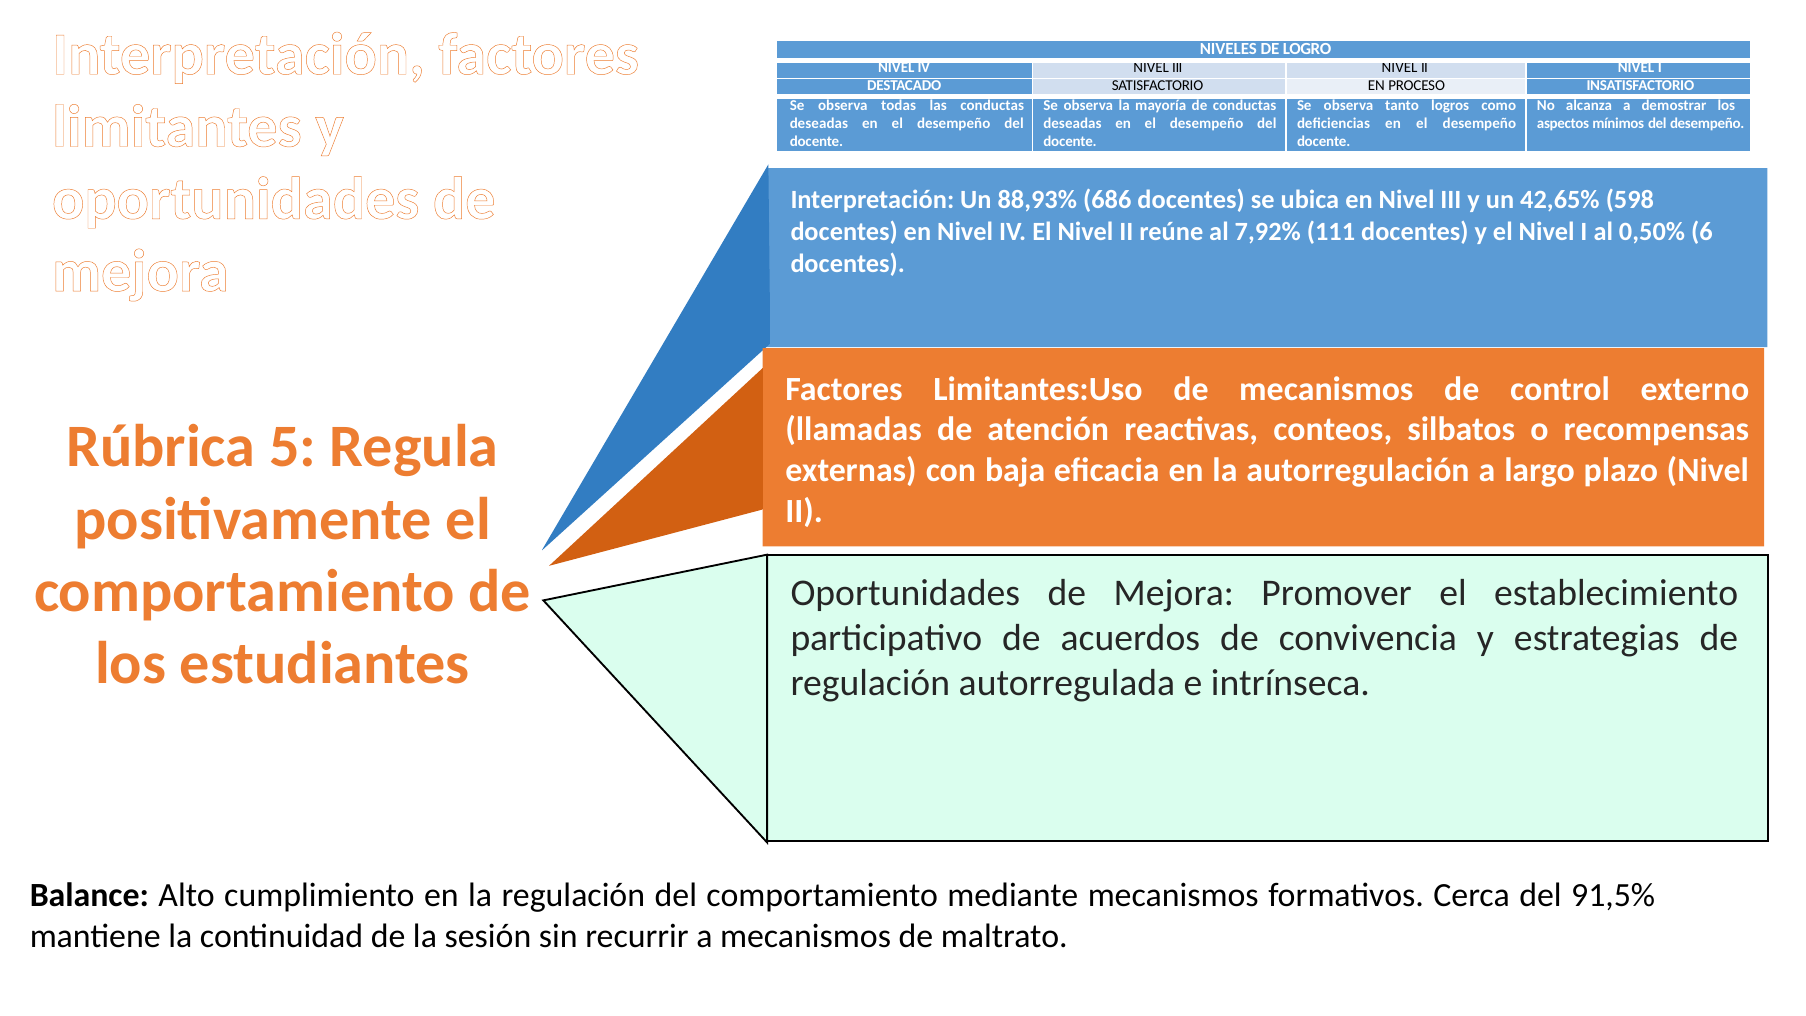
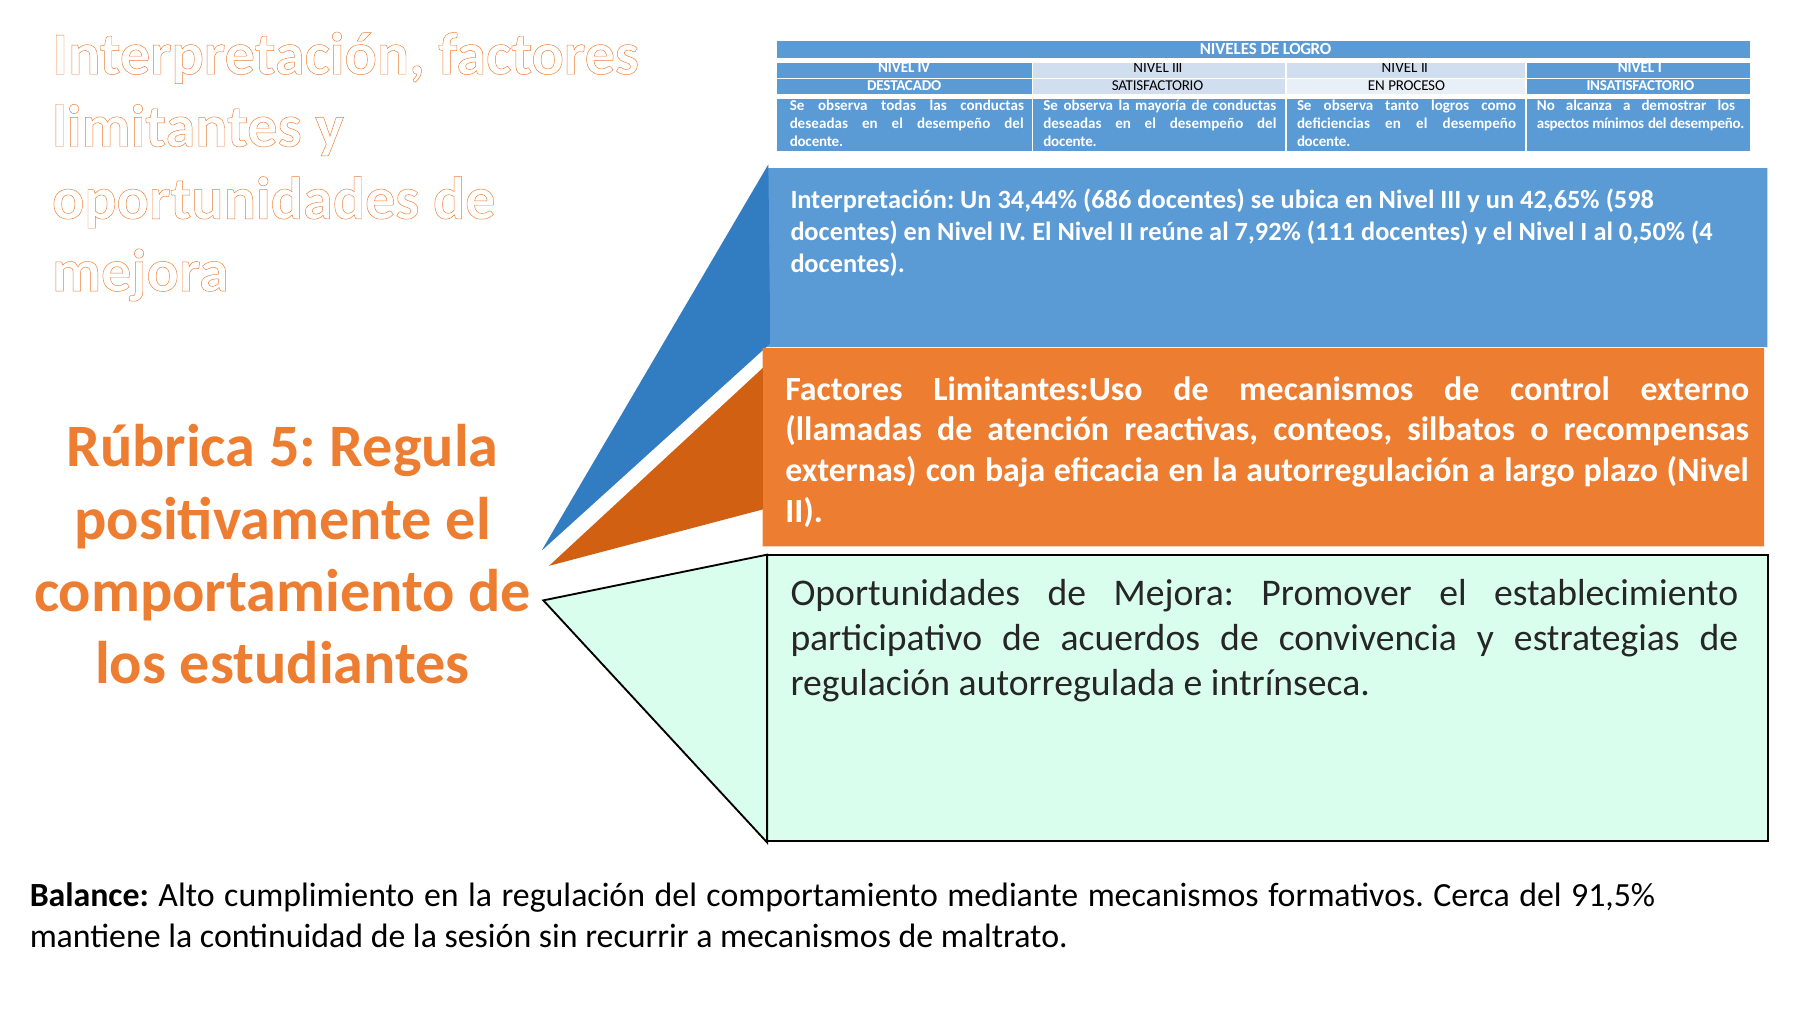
88,93%: 88,93% -> 34,44% (1037, 200)
6: 6 -> 4 (1702, 232)
